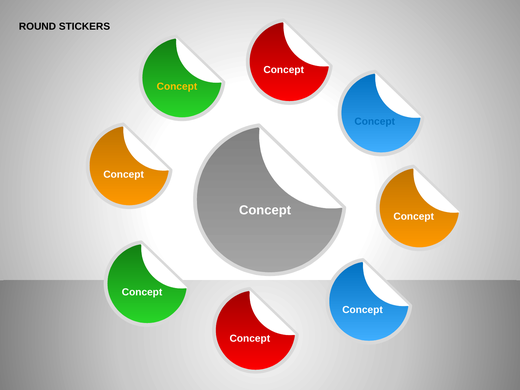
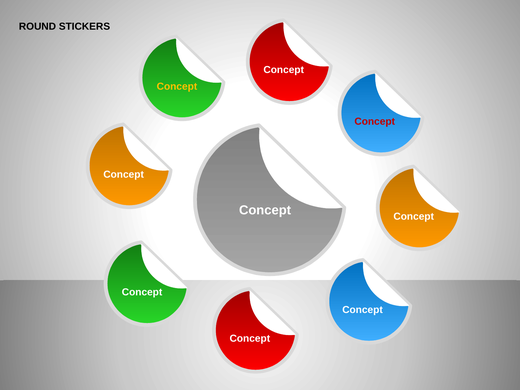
Concept colour: blue -> red (375, 122)
